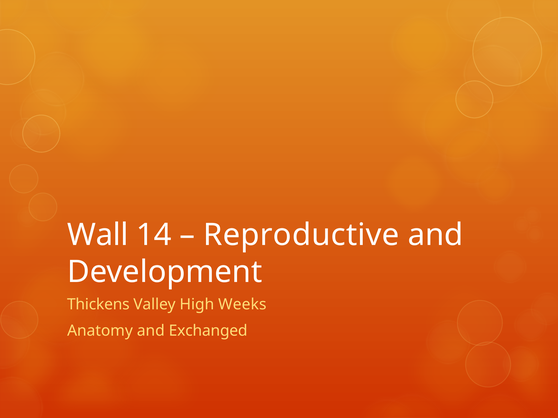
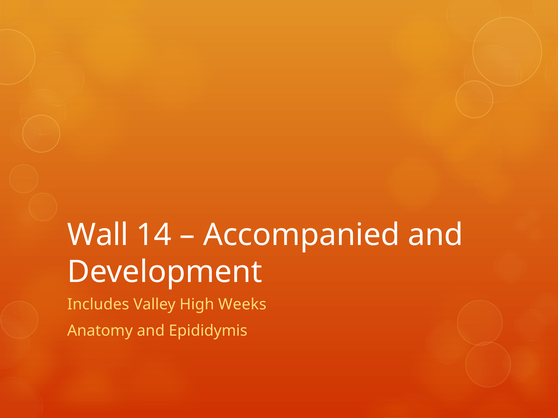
Reproductive: Reproductive -> Accompanied (301, 235)
Thickens: Thickens -> Includes (98, 305)
Exchanged: Exchanged -> Epididymis (208, 331)
